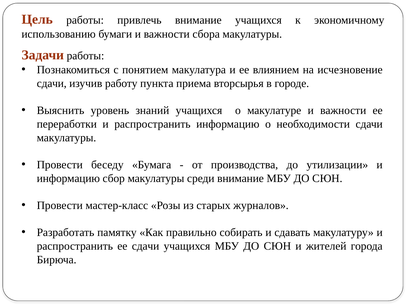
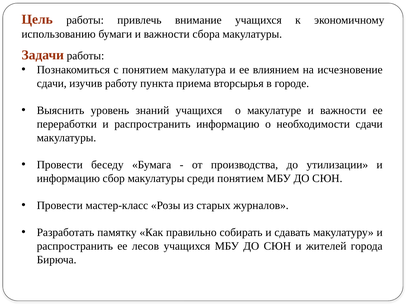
среди внимание: внимание -> понятием (240, 178)
ее сдачи: сдачи -> лесов (145, 246)
